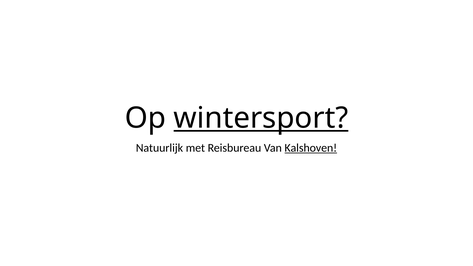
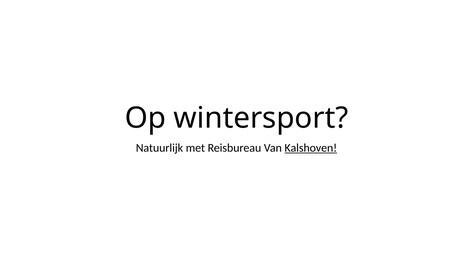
wintersport underline: present -> none (261, 118)
